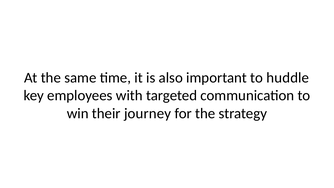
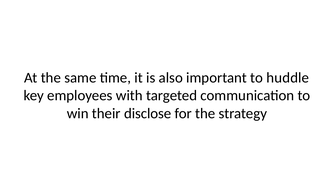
journey: journey -> disclose (148, 113)
